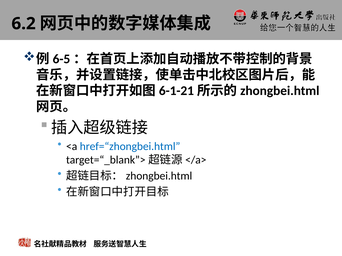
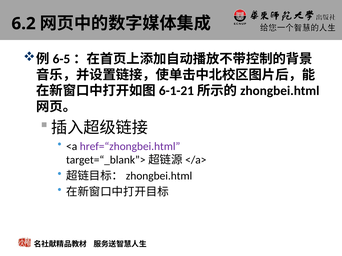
href=“zhongbei.html colour: blue -> purple (130, 147)
